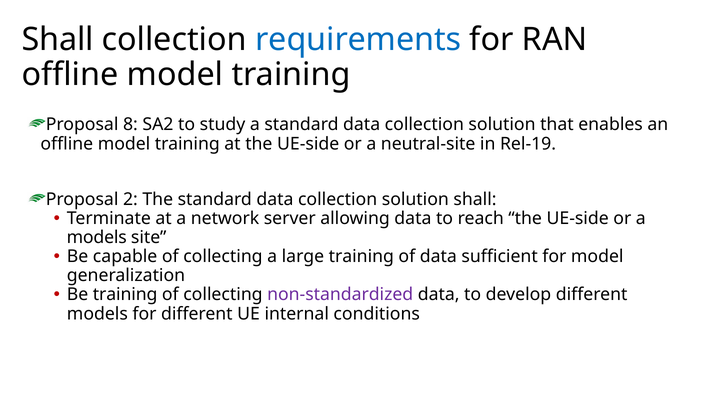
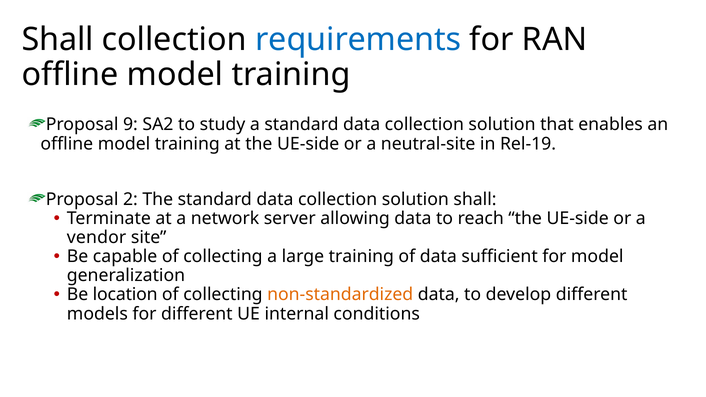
8: 8 -> 9 (130, 125)
models: models -> vendor (97, 238)
Be training: training -> location (125, 295)
non-standardized colour: purple -> orange (340, 295)
